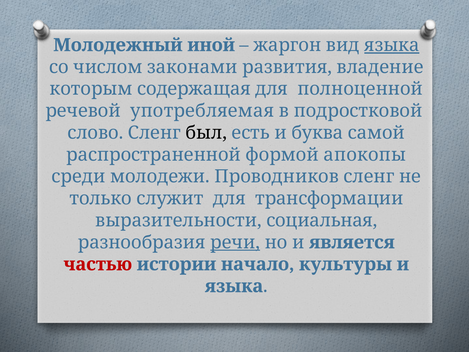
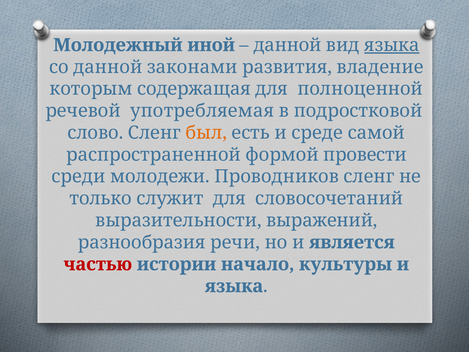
жаргон: жаргон -> данной (287, 45)
со числом: числом -> данной (108, 67)
был colour: black -> orange (206, 133)
буква: буква -> среде (317, 133)
апокопы: апокопы -> провести (365, 155)
трансформации: трансформации -> словосочетаний (329, 198)
социальная: социальная -> выражений (322, 220)
речи underline: present -> none (235, 242)
